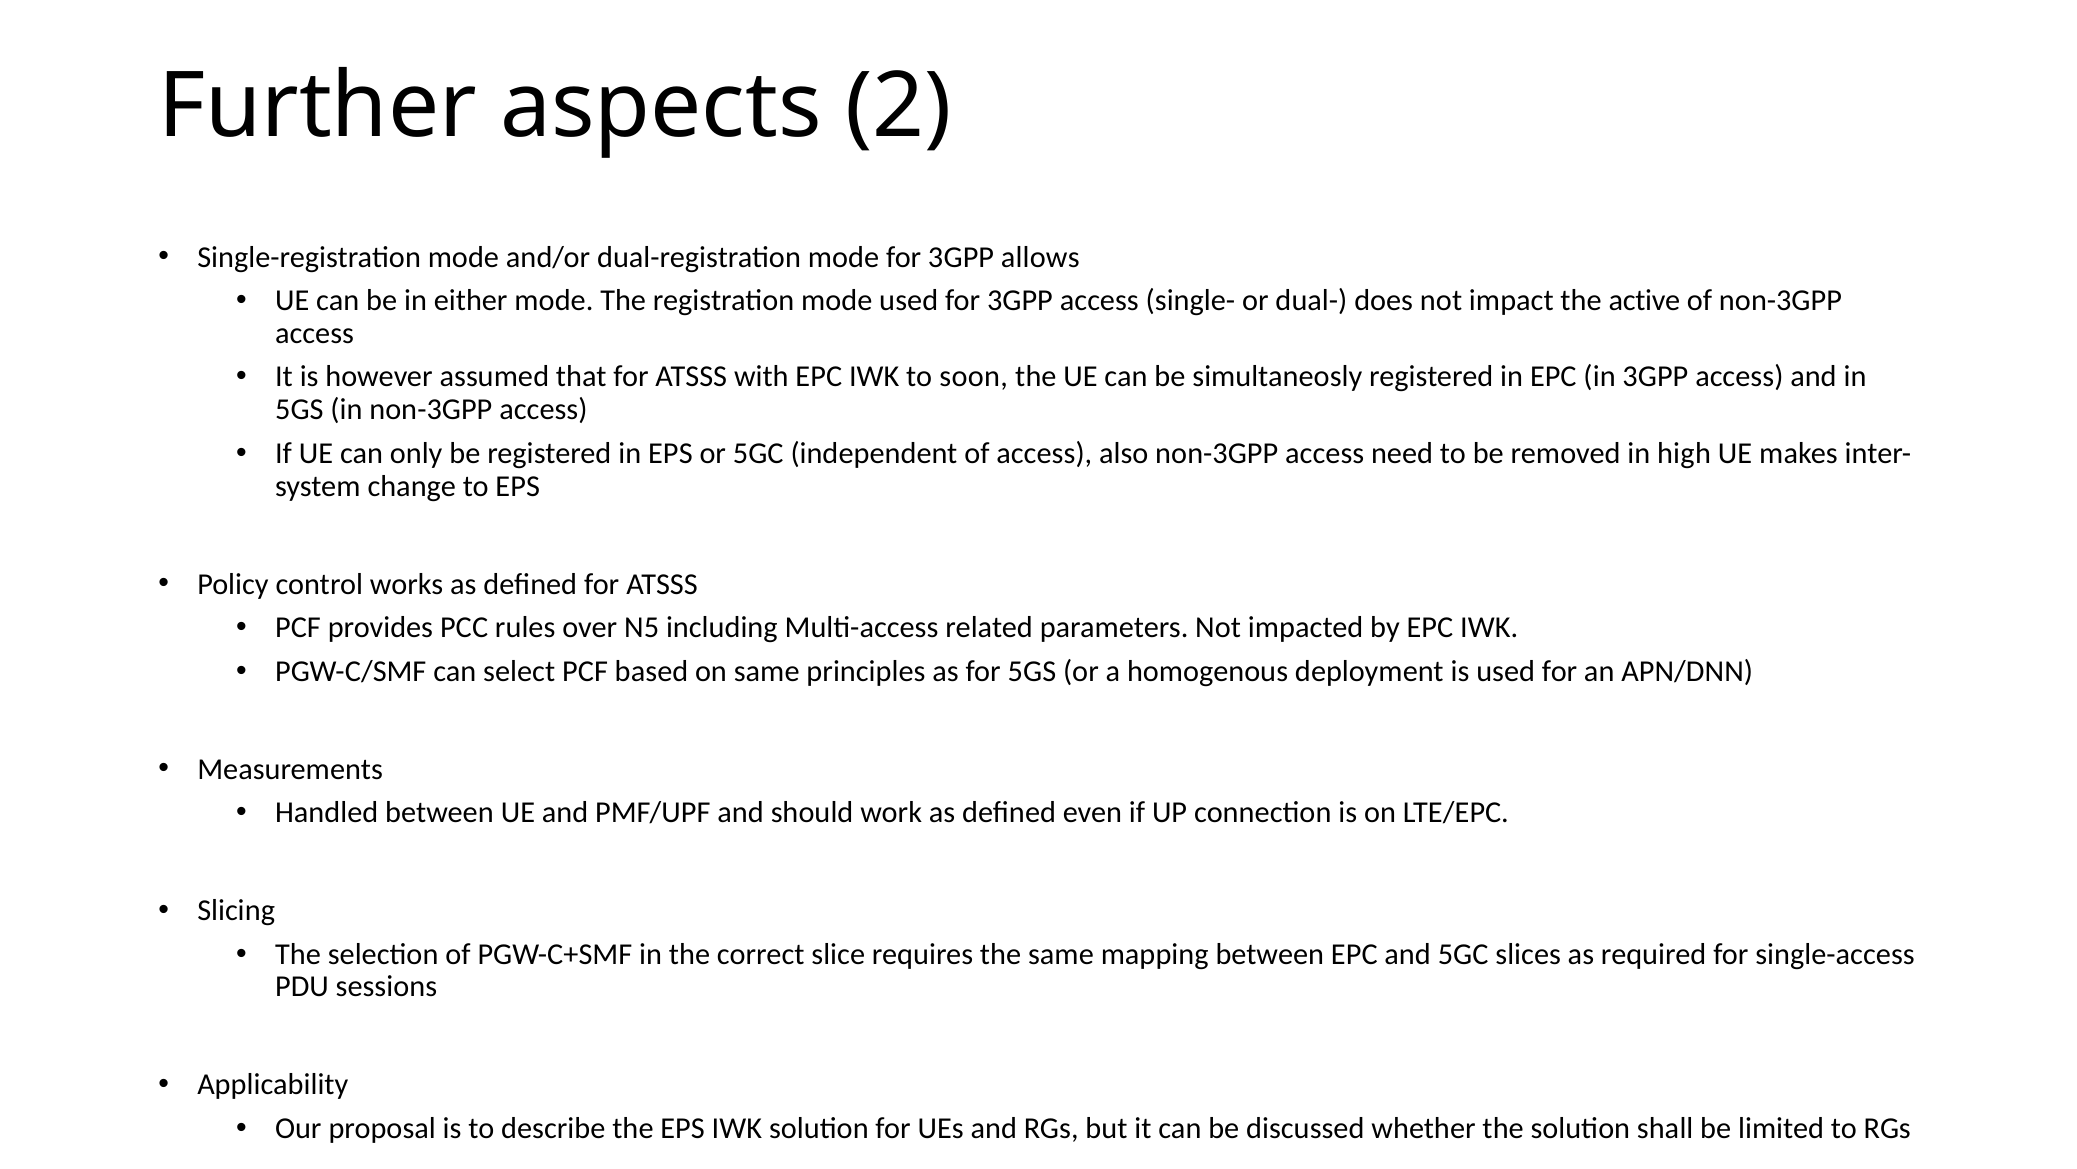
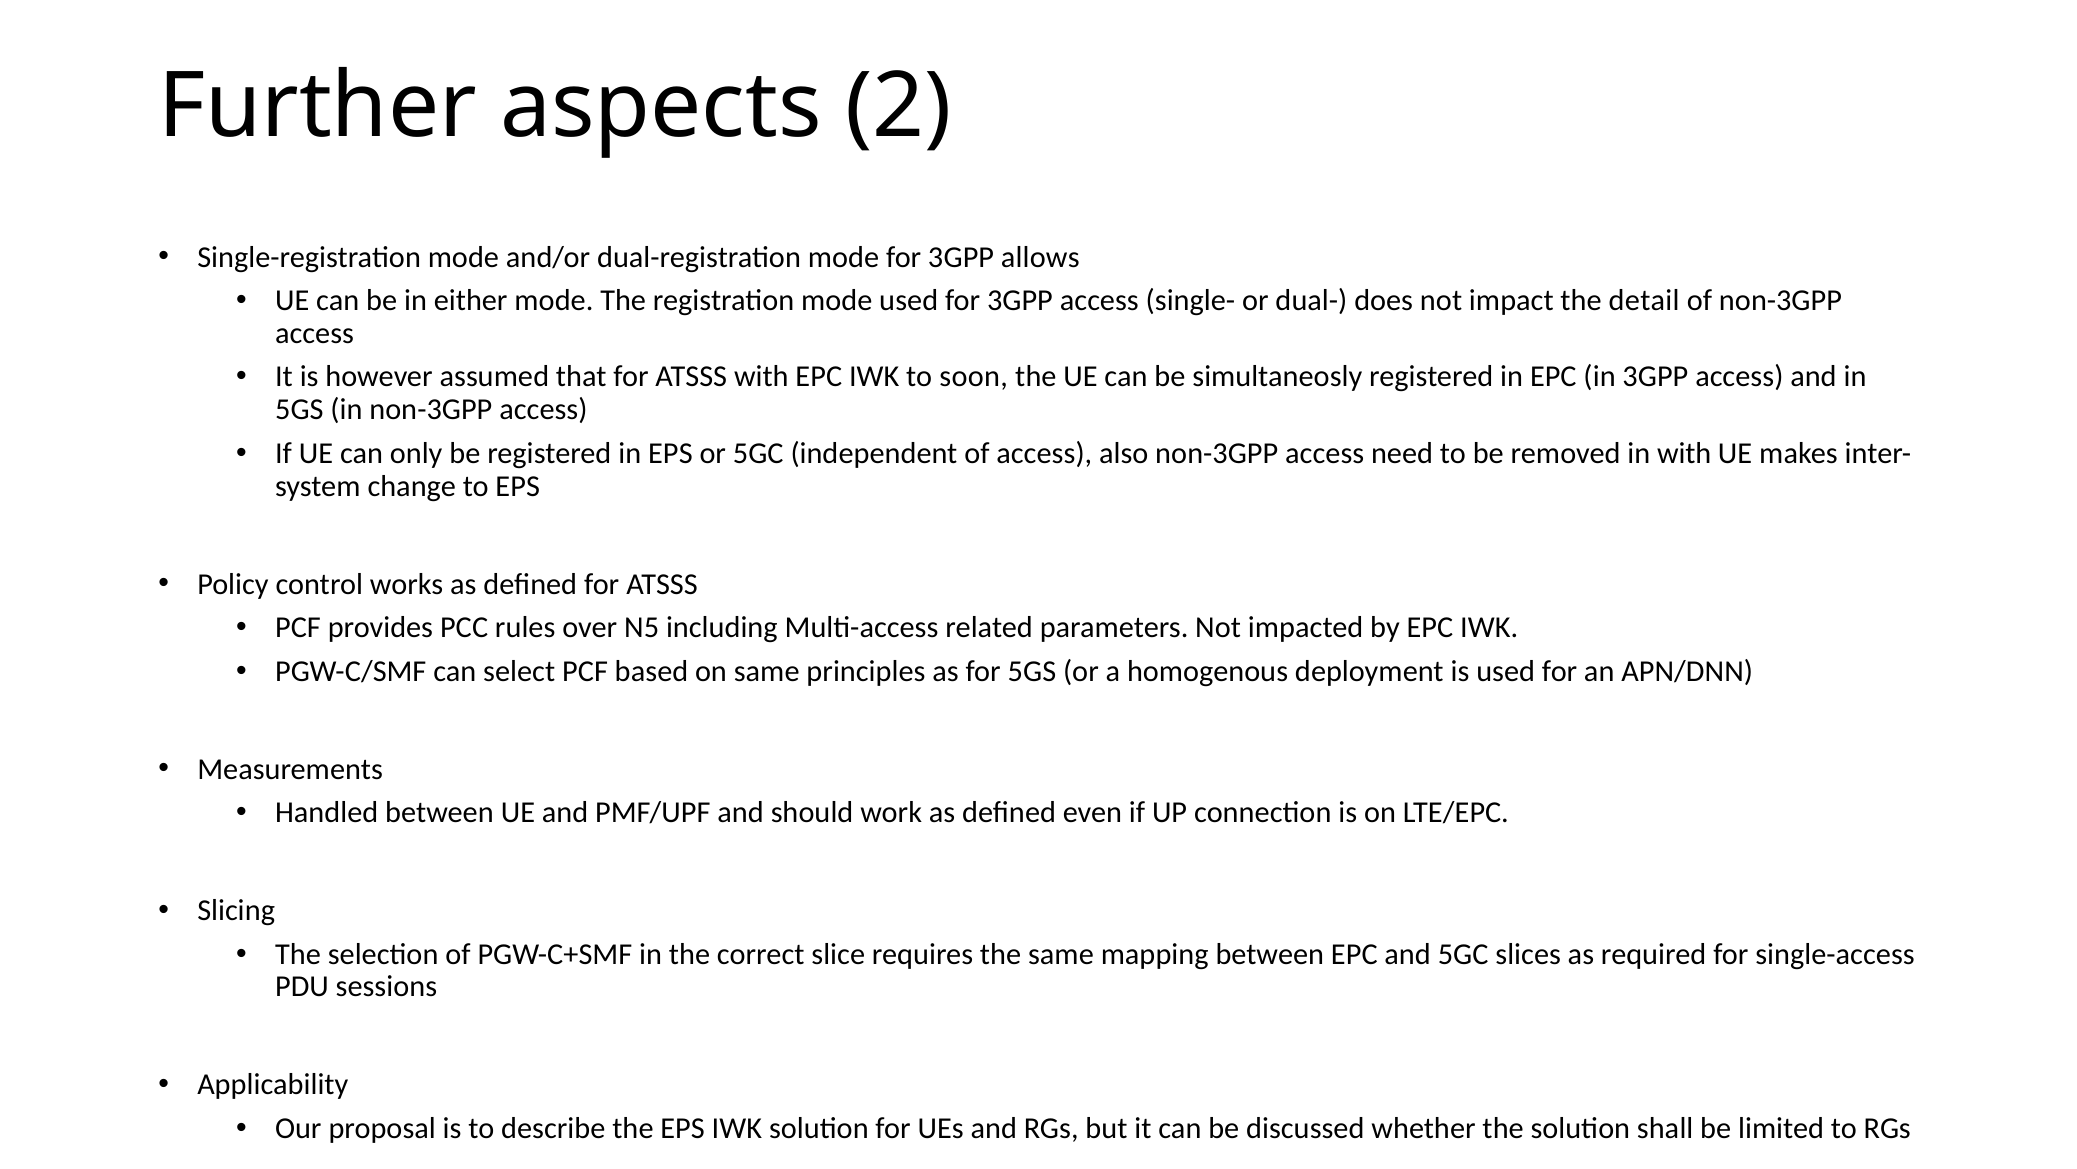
active: active -> detail (1644, 300)
in high: high -> with (1684, 453)
